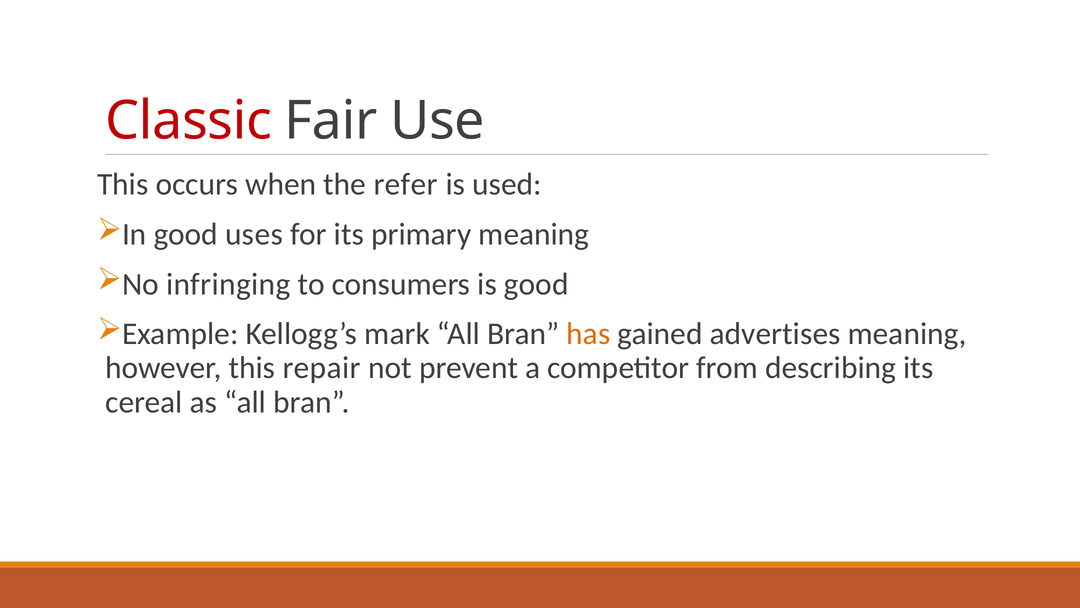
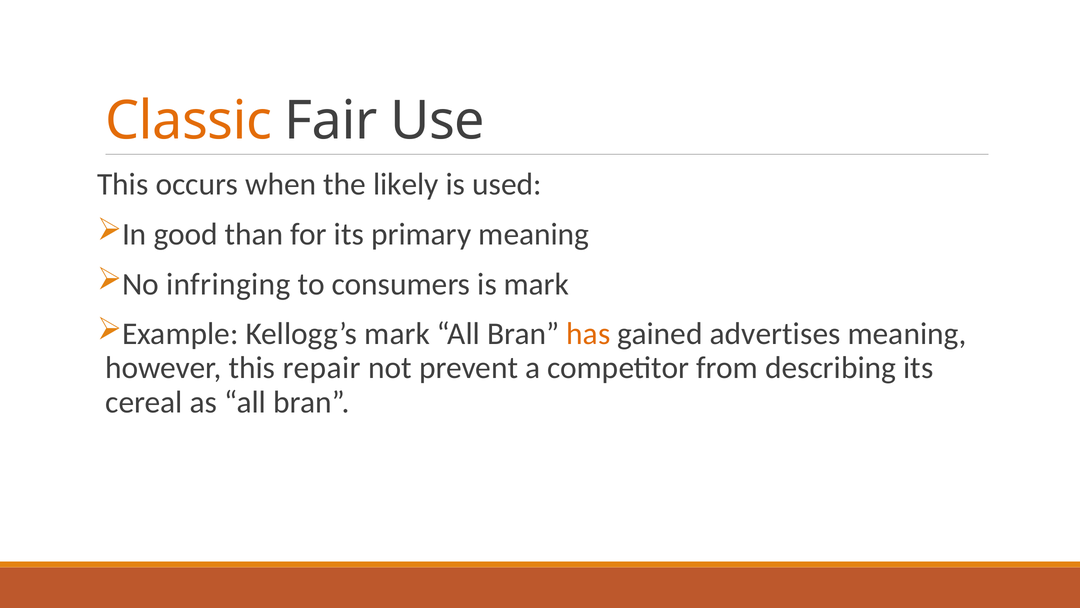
Classic colour: red -> orange (189, 121)
refer: refer -> likely (406, 184)
uses: uses -> than (254, 234)
is good: good -> mark (536, 284)
